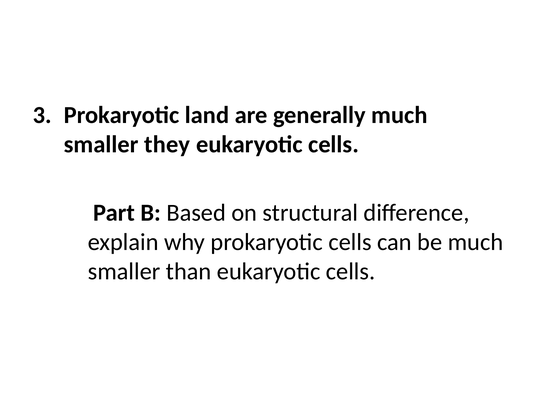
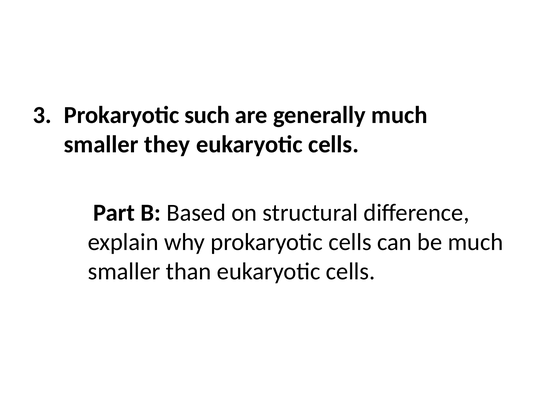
land: land -> such (207, 115)
